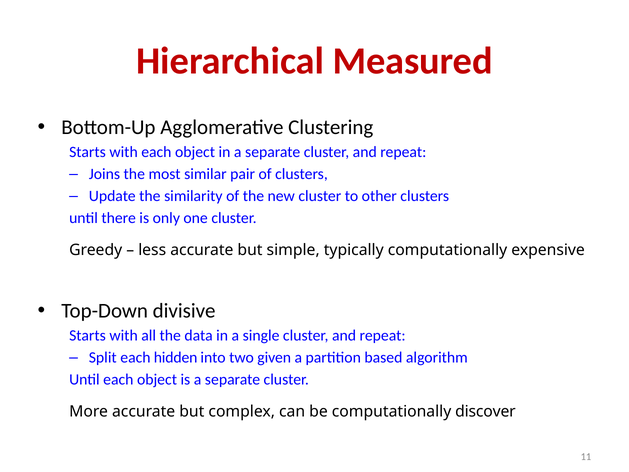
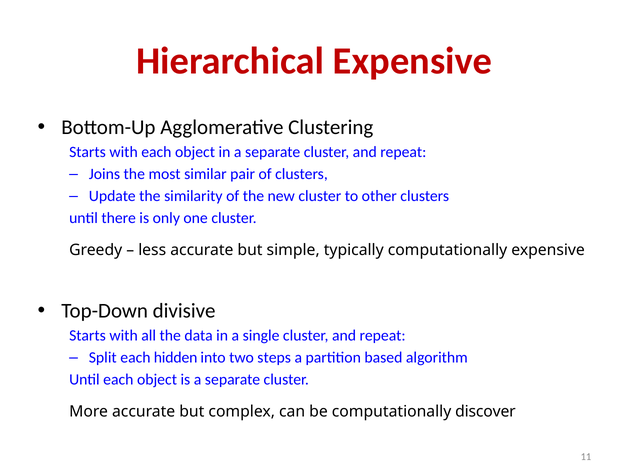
Hierarchical Measured: Measured -> Expensive (413, 61)
given: given -> steps (274, 358)
